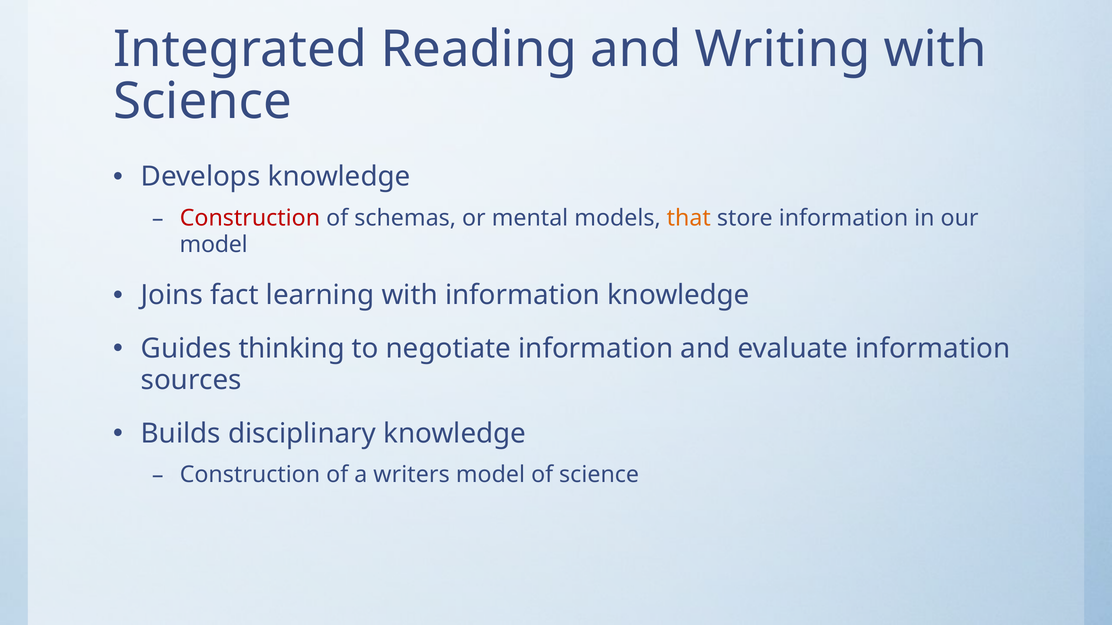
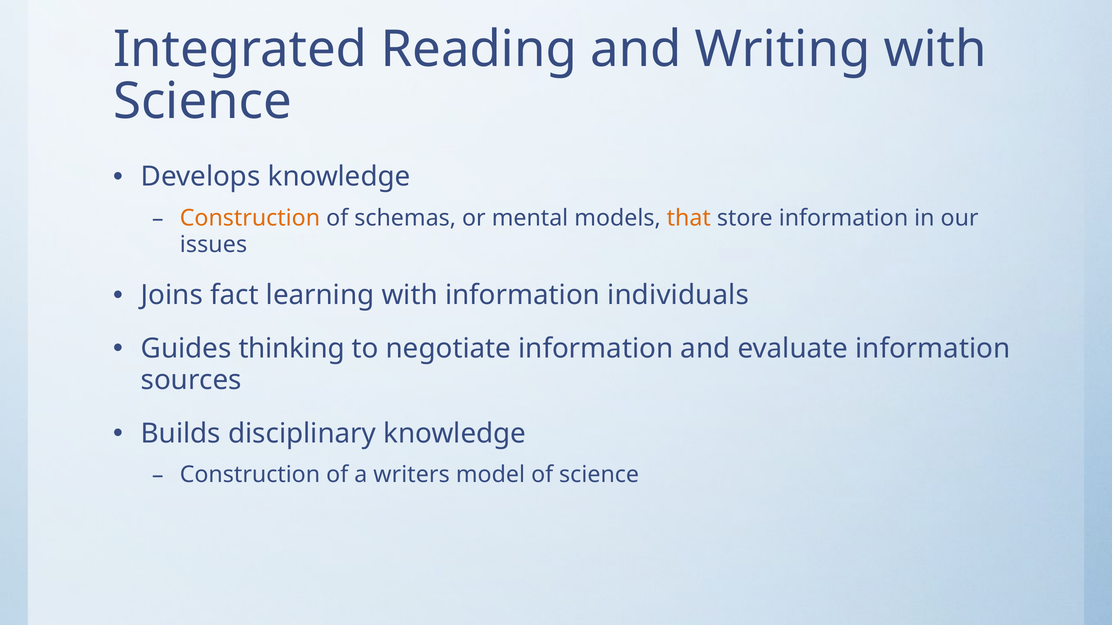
Construction colour: red -> orange (250, 218)
model: model -> issues (213, 245)
information knowledge: knowledge -> individuals (678, 296)
